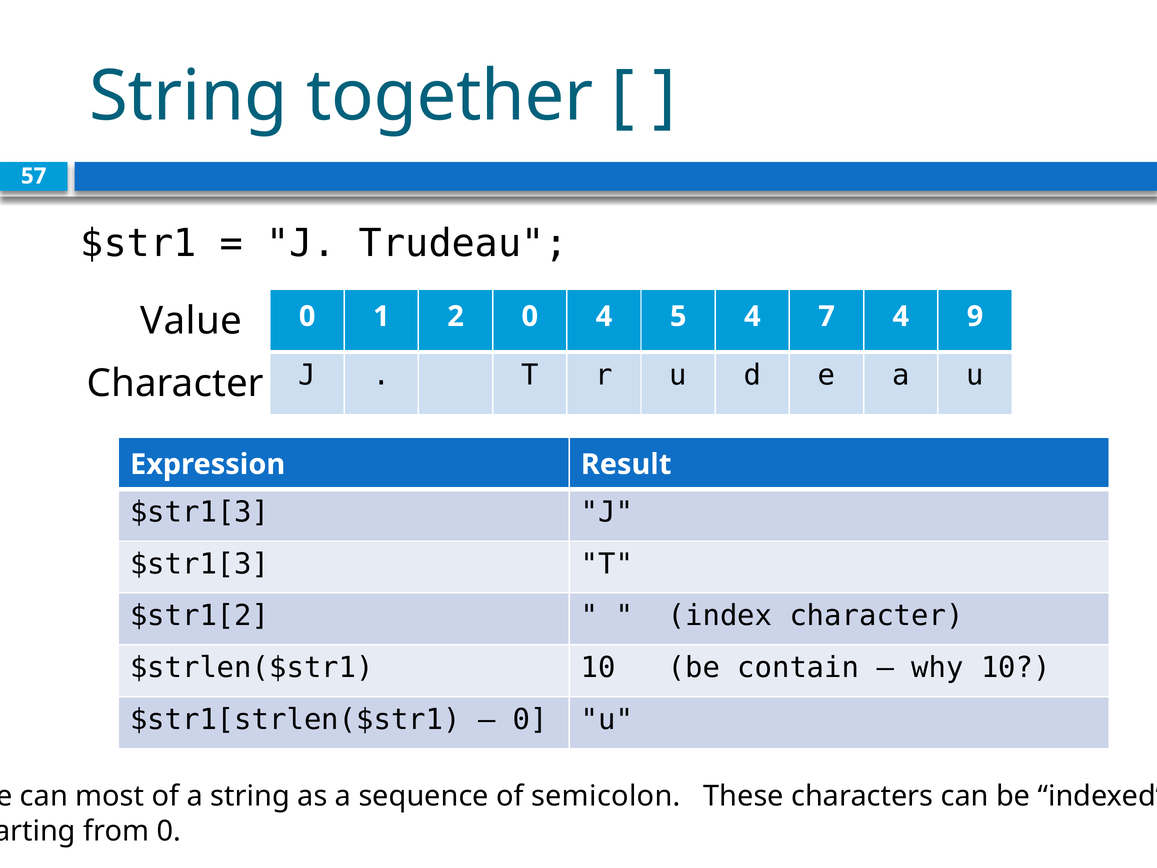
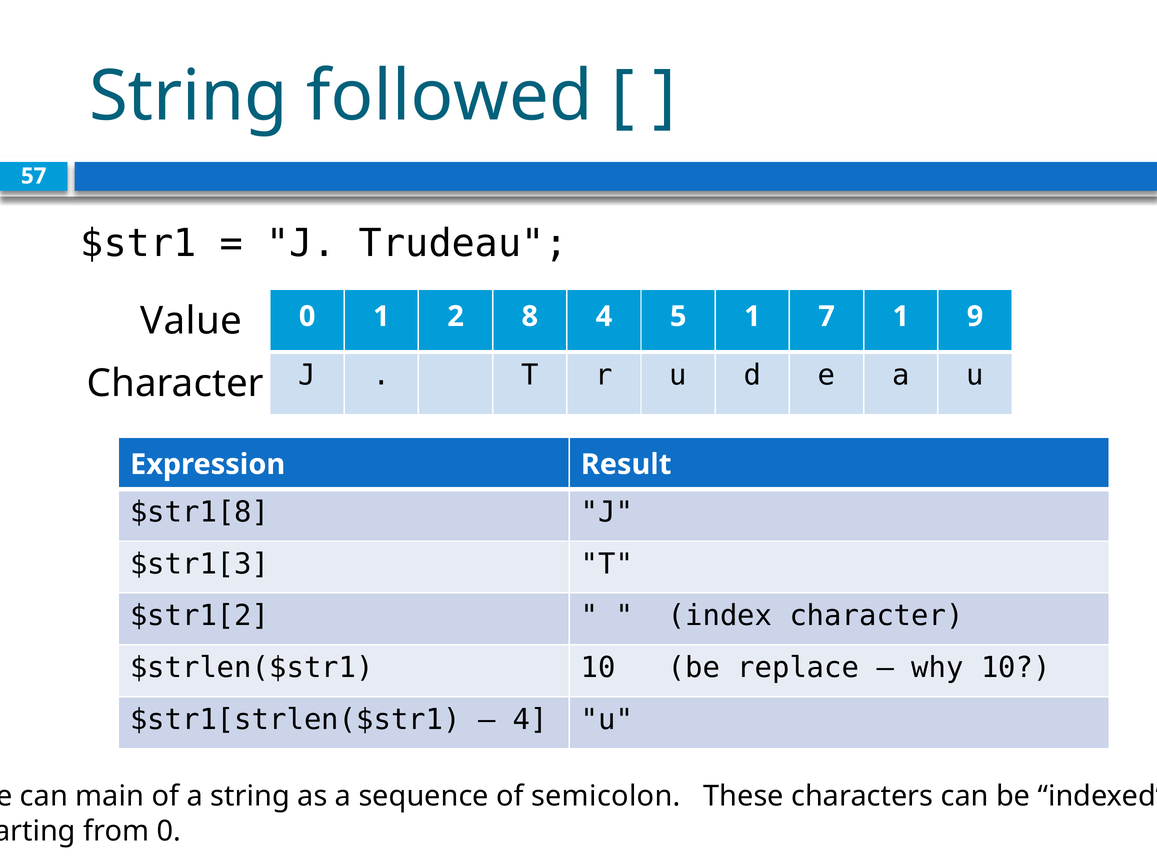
together: together -> followed (449, 97)
2 0: 0 -> 8 (530, 316)
5 4: 4 -> 1 (752, 316)
7 4: 4 -> 1 (901, 316)
$str1[3: $str1[3 -> $str1[8 (200, 512)
contain: contain -> replace (798, 668)
0: 0 -> 4 (530, 719)
most: most -> main (110, 796)
